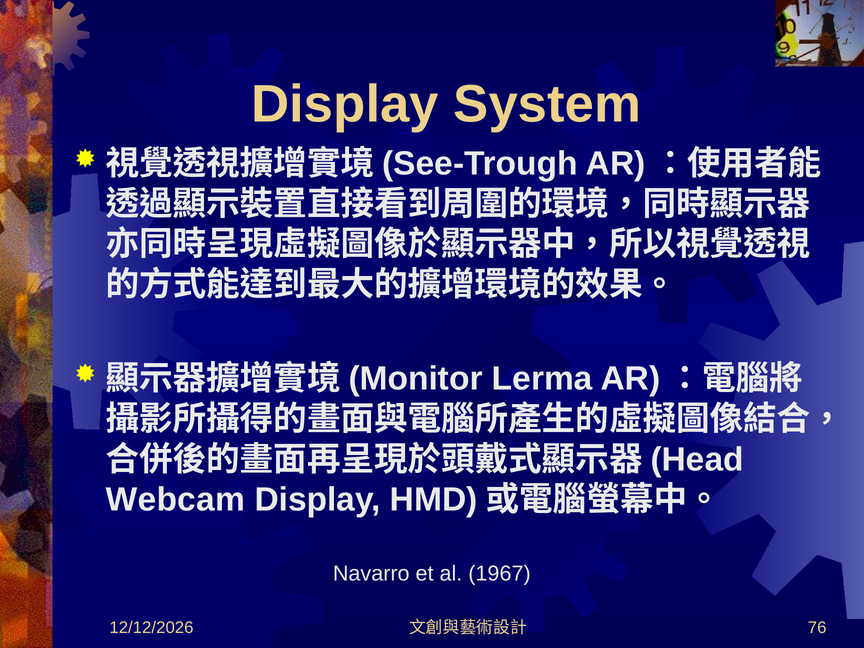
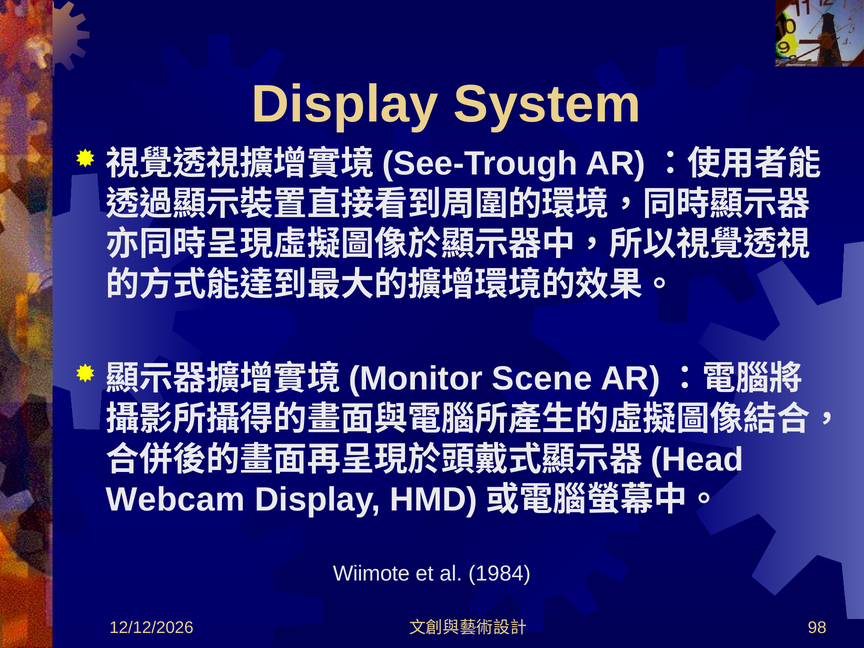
Lerma: Lerma -> Scene (542, 379)
Navarro: Navarro -> Wiimote (371, 573)
1967: 1967 -> 1984 (500, 573)
76: 76 -> 98 (817, 628)
